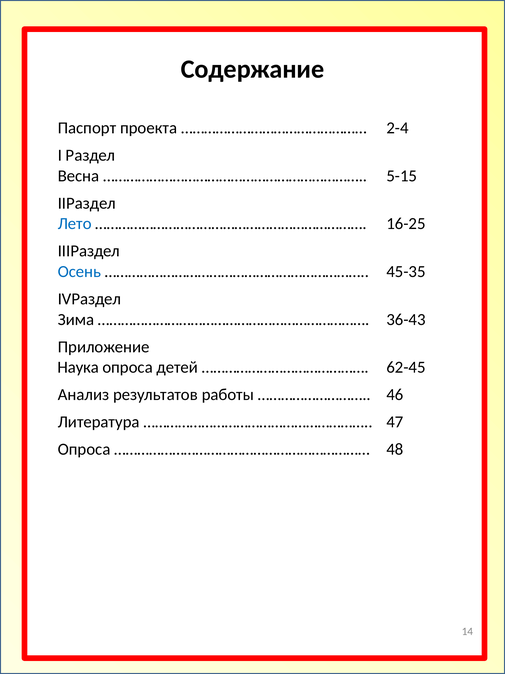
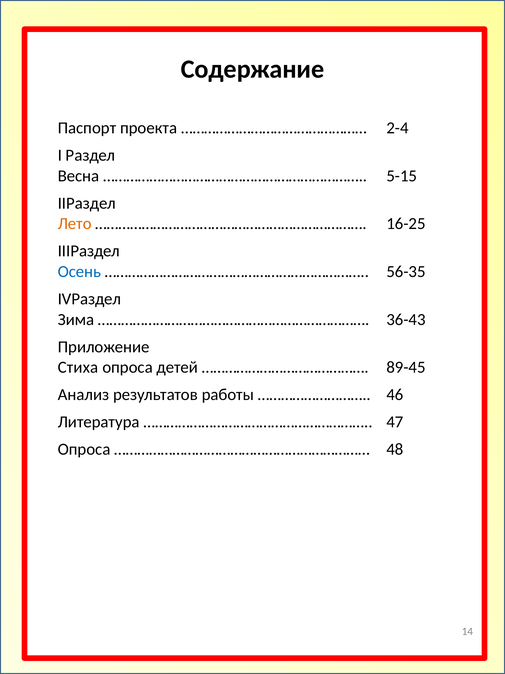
Лето colour: blue -> orange (75, 224)
45-35: 45-35 -> 56-35 (406, 271)
Наука: Наука -> Стиха (78, 367)
62-45: 62-45 -> 89-45 (406, 367)
